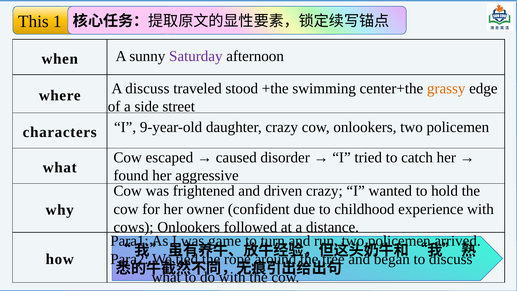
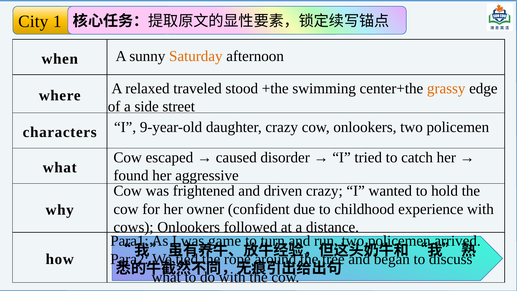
This: This -> City (33, 21)
Saturday colour: purple -> orange (196, 56)
A discuss: discuss -> relaxed (147, 88)
